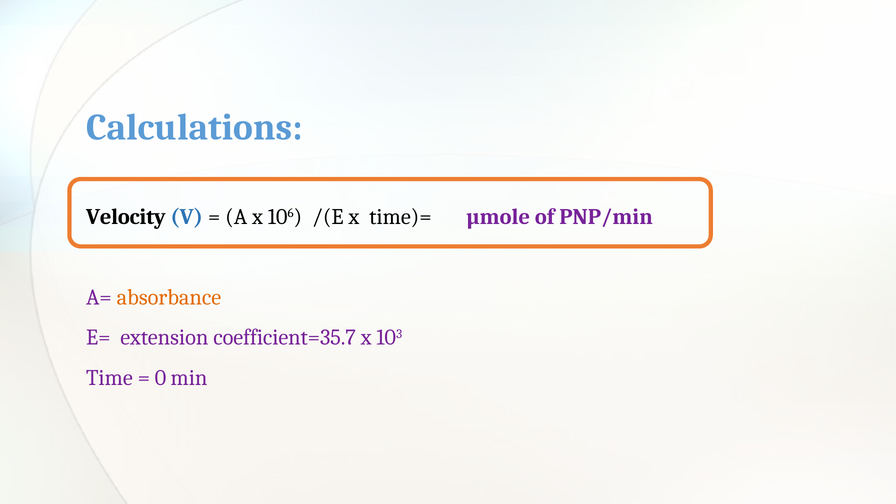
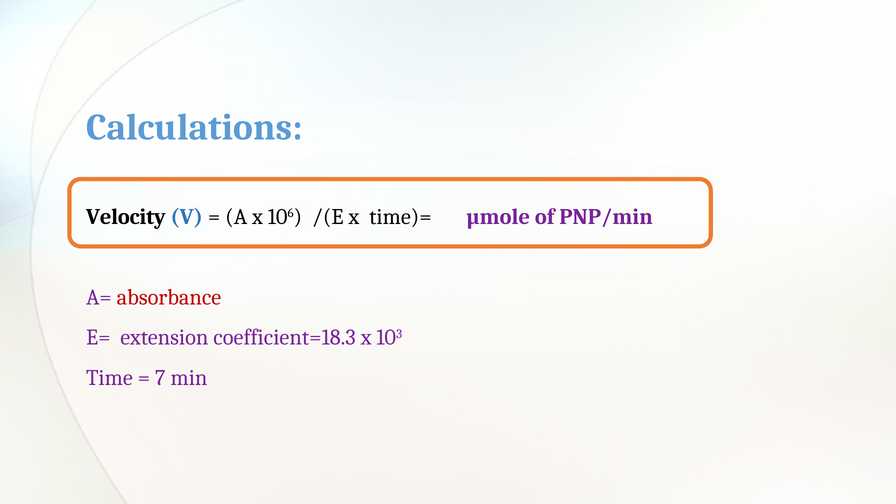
absorbance colour: orange -> red (169, 297)
coefficient=35.7: coefficient=35.7 -> coefficient=18.3 (285, 338)
0: 0 -> 7 (160, 378)
